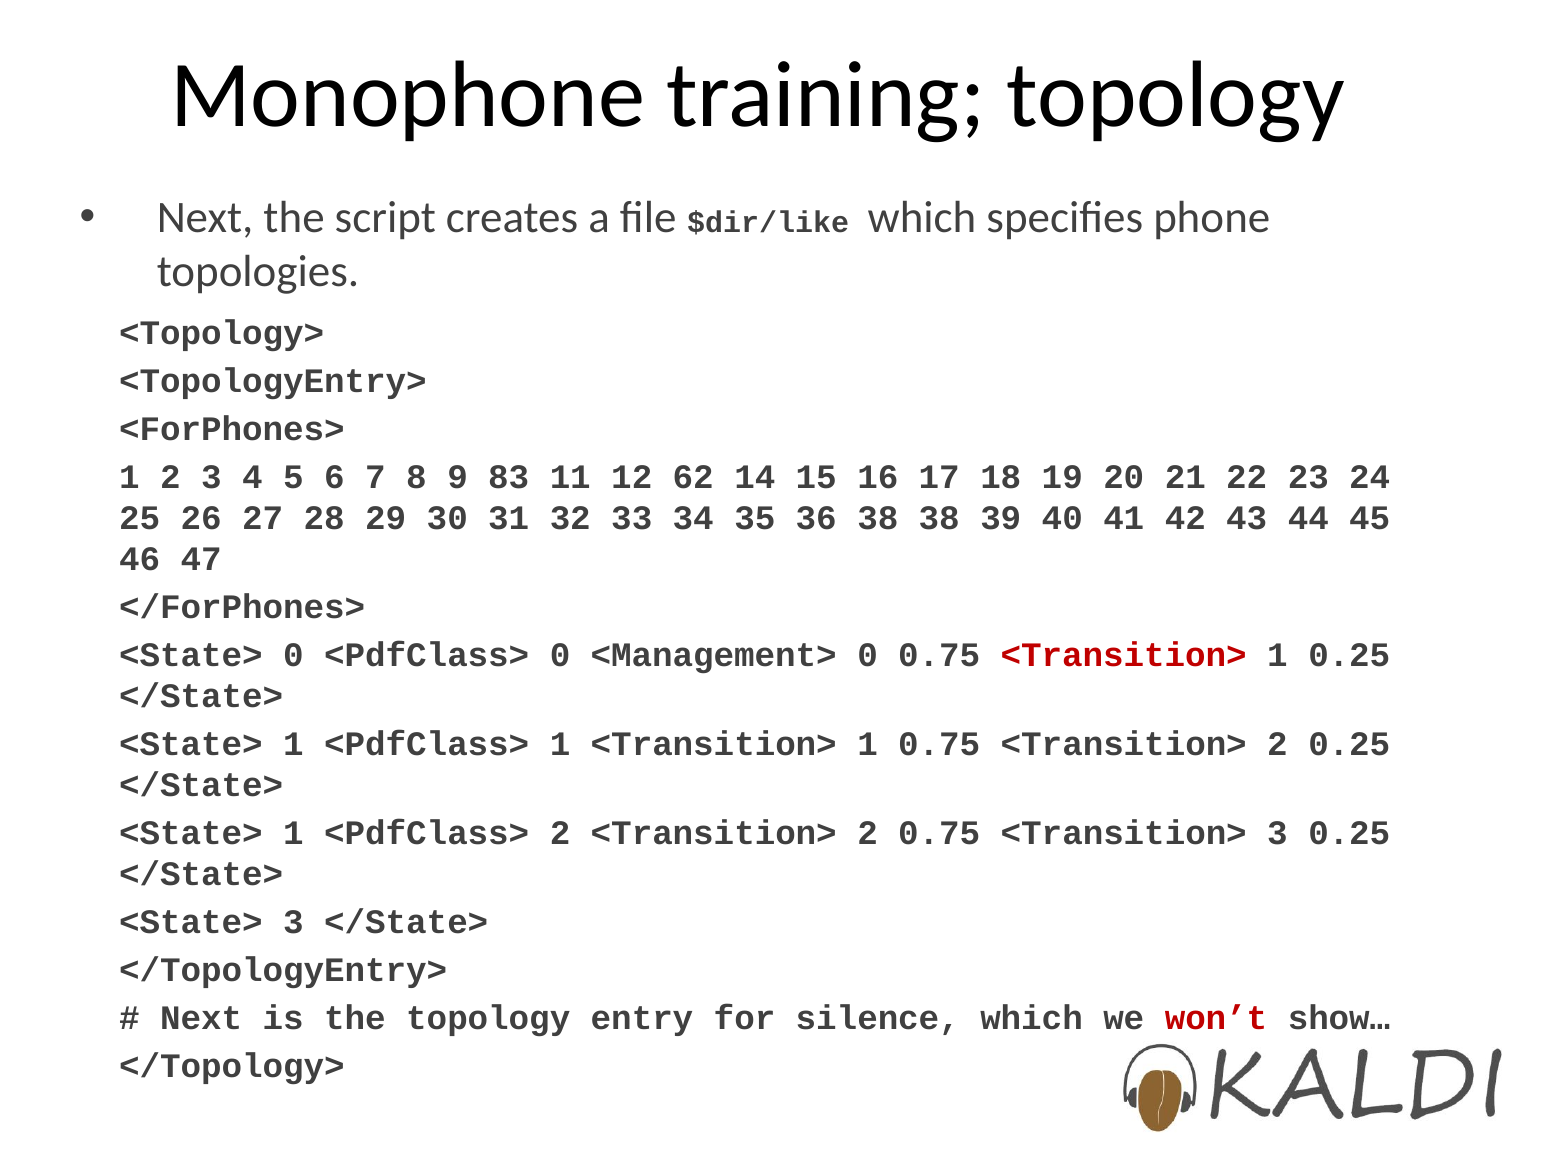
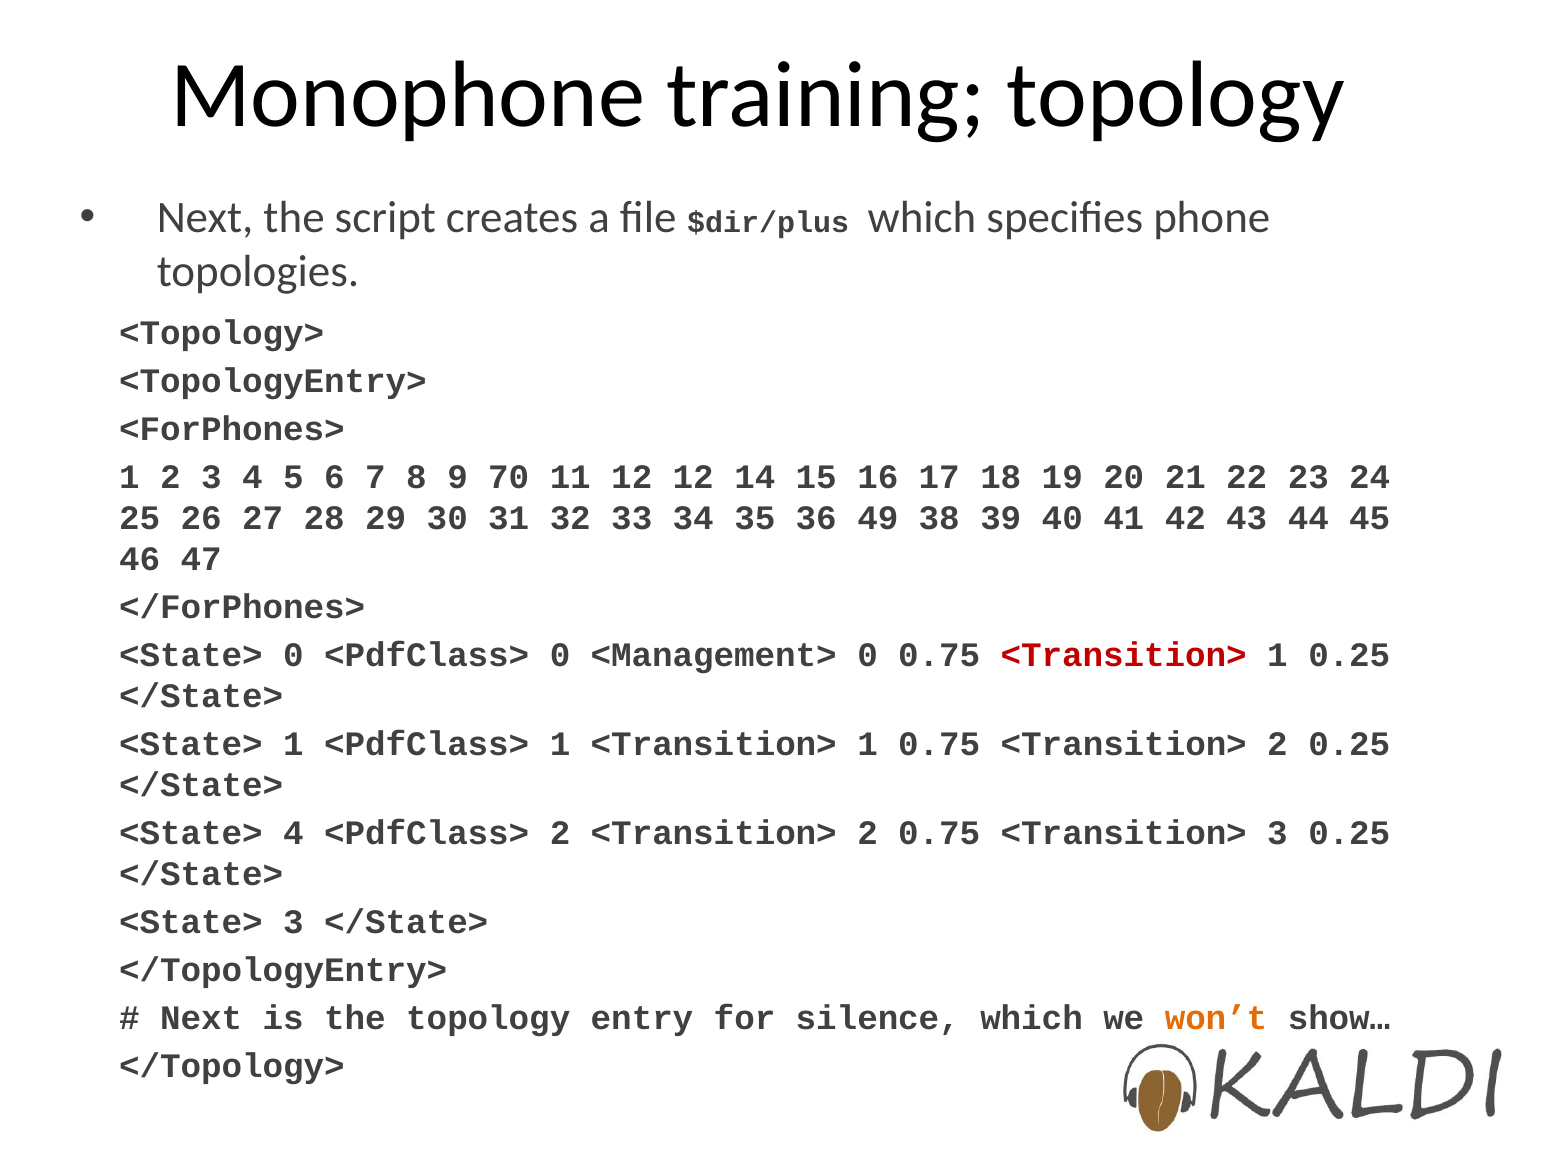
$dir/like: $dir/like -> $dir/plus (768, 223)
83: 83 -> 70 (509, 477)
12 62: 62 -> 12 (693, 477)
36 38: 38 -> 49 (878, 518)
1: 1 -> 4 (293, 834)
won’t colour: red -> orange (1216, 1019)
